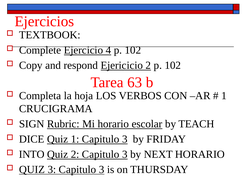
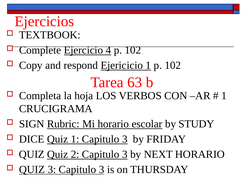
Ejericicio 2: 2 -> 1 (148, 65)
TEACH: TEACH -> STUDY (196, 124)
INTO: INTO -> QUIZ (32, 154)
